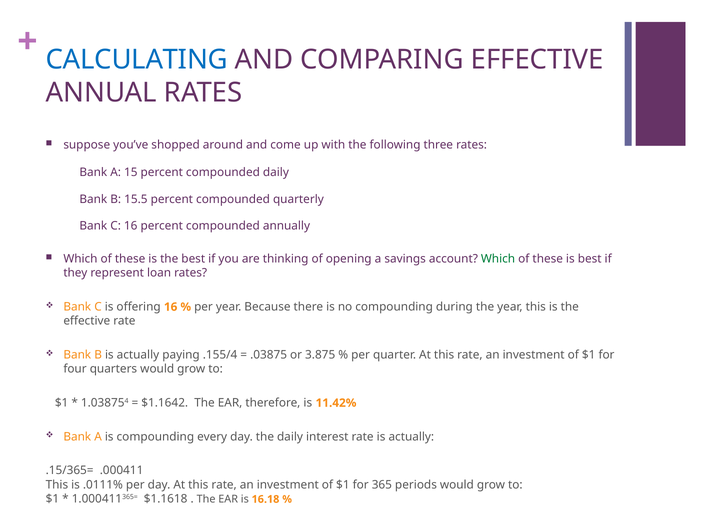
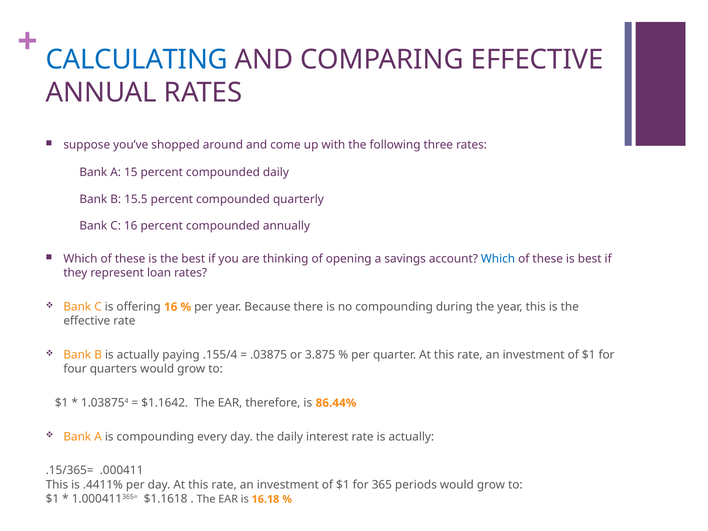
Which colour: green -> blue (498, 259)
11.42%: 11.42% -> 86.44% (336, 403)
.0111%: .0111% -> .4411% (103, 485)
